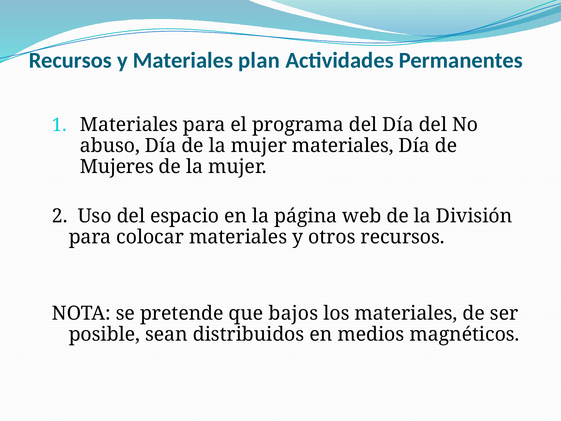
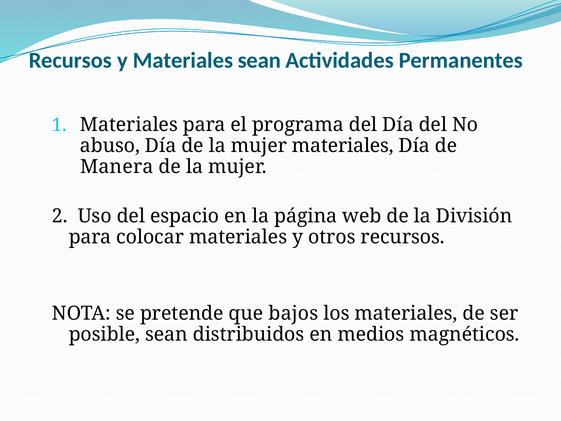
Materiales plan: plan -> sean (259, 60)
Mujeres: Mujeres -> Manera (117, 167)
